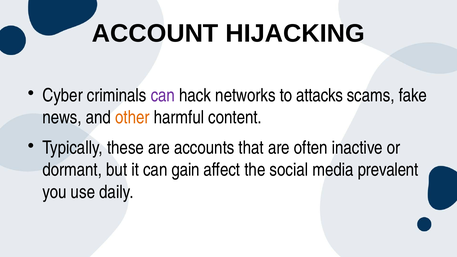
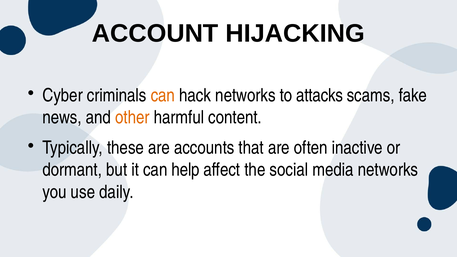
can colour: purple -> orange (163, 95)
gain: gain -> help (186, 170)
media prevalent: prevalent -> networks (388, 170)
